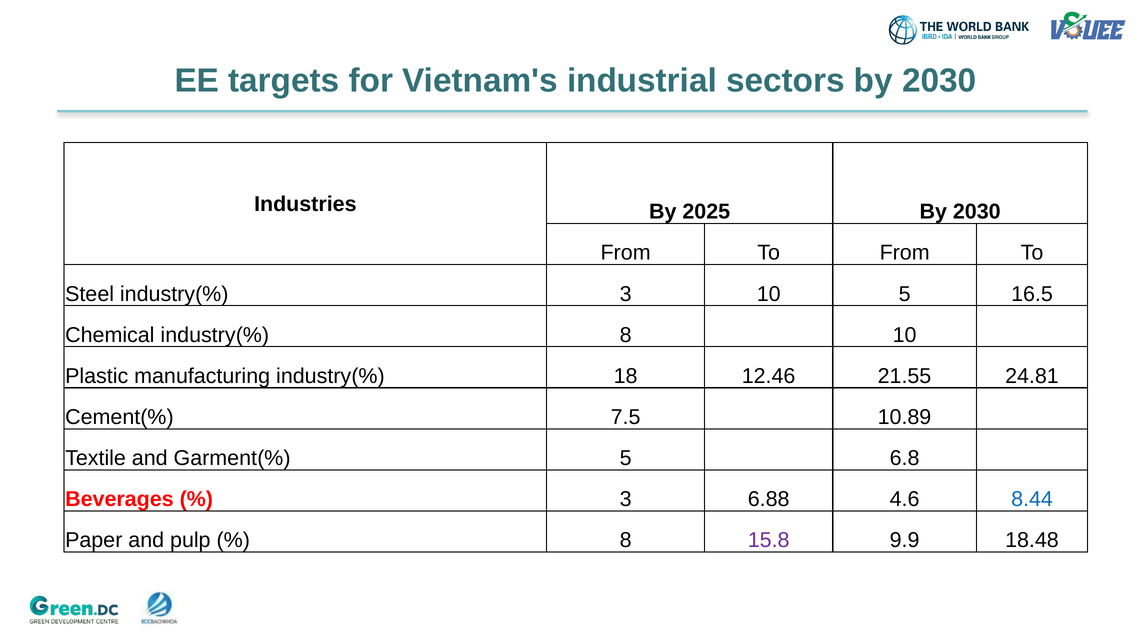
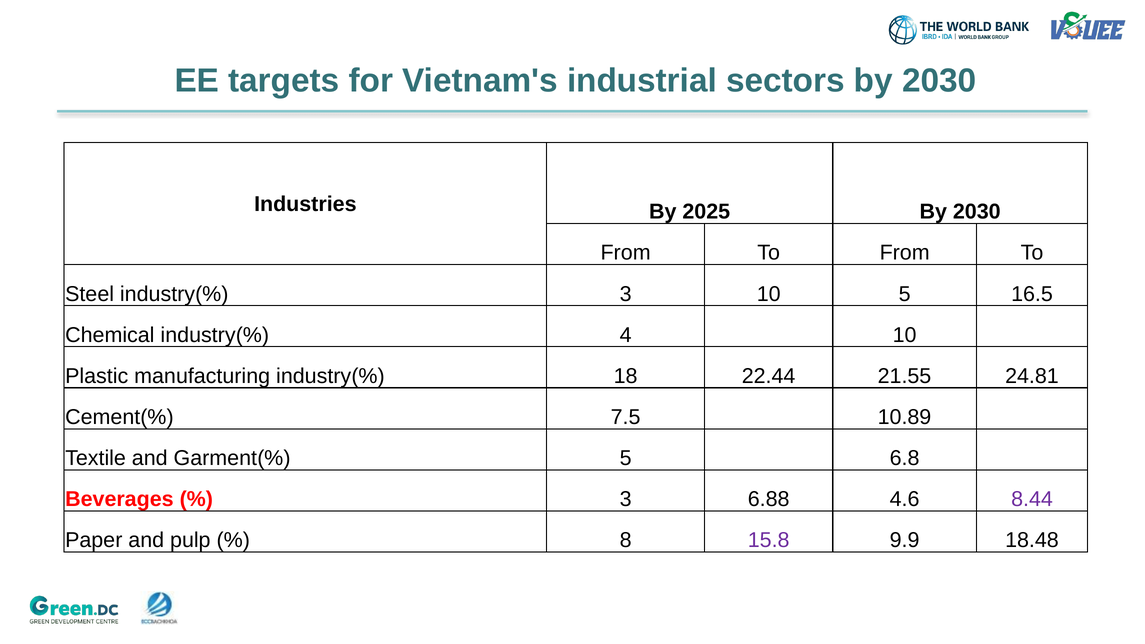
industry(% 8: 8 -> 4 (626, 335)
12.46: 12.46 -> 22.44 (769, 376)
8.44 colour: blue -> purple (1032, 499)
